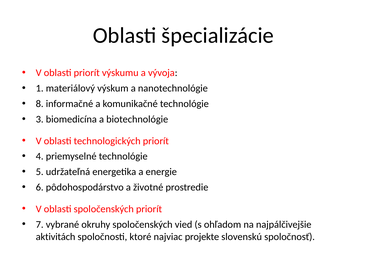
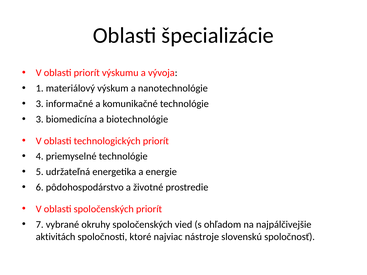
8: 8 -> 3 (40, 104)
projekte: projekte -> nástroje (202, 237)
